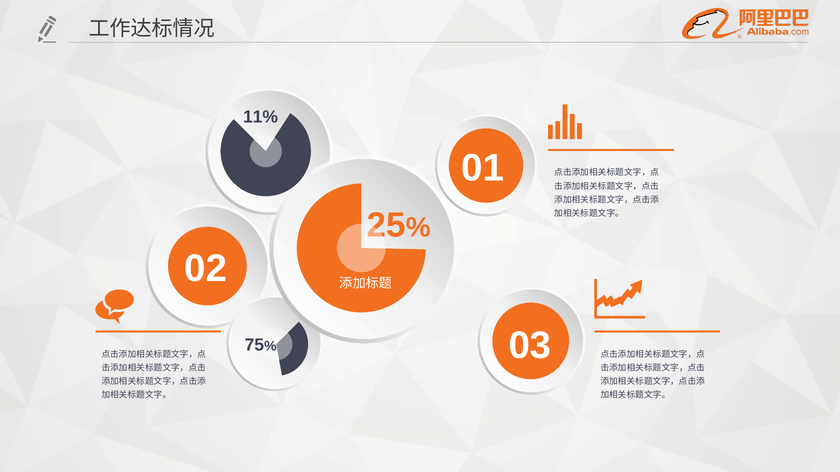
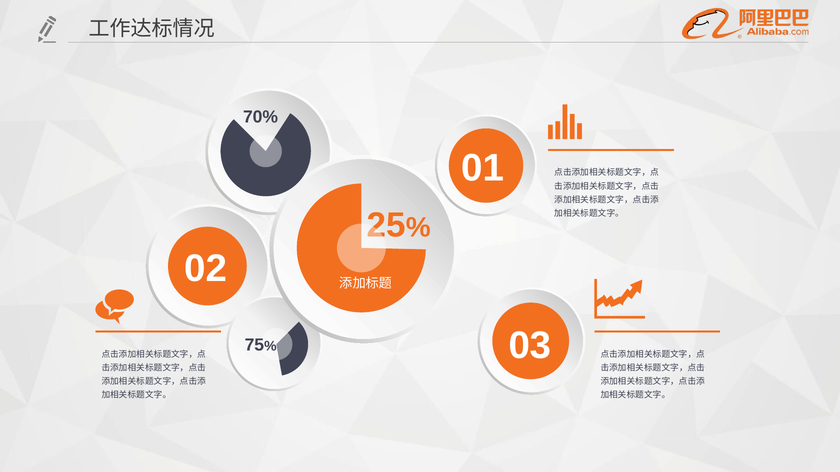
11%: 11% -> 70% (261, 117)
